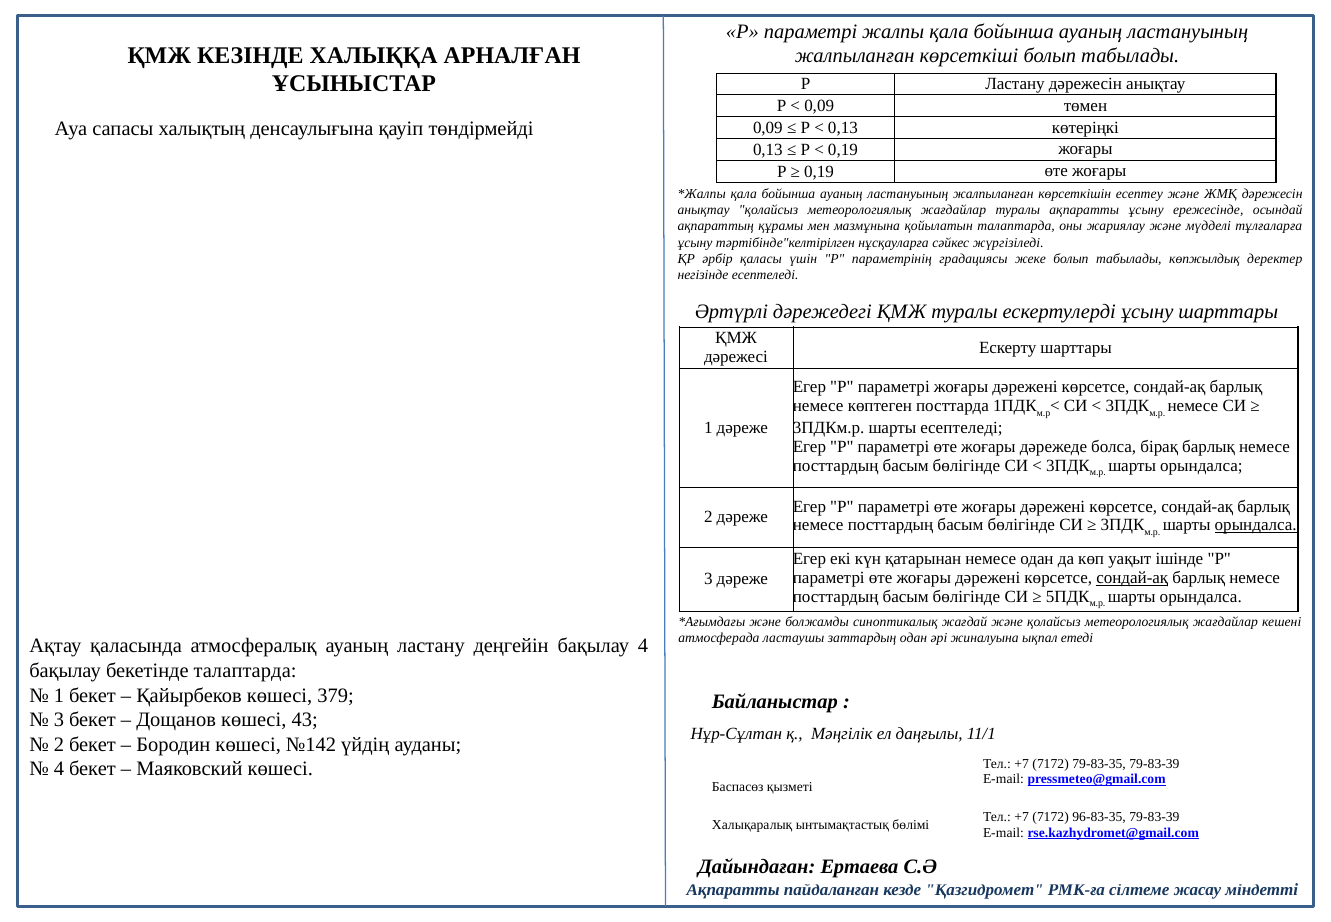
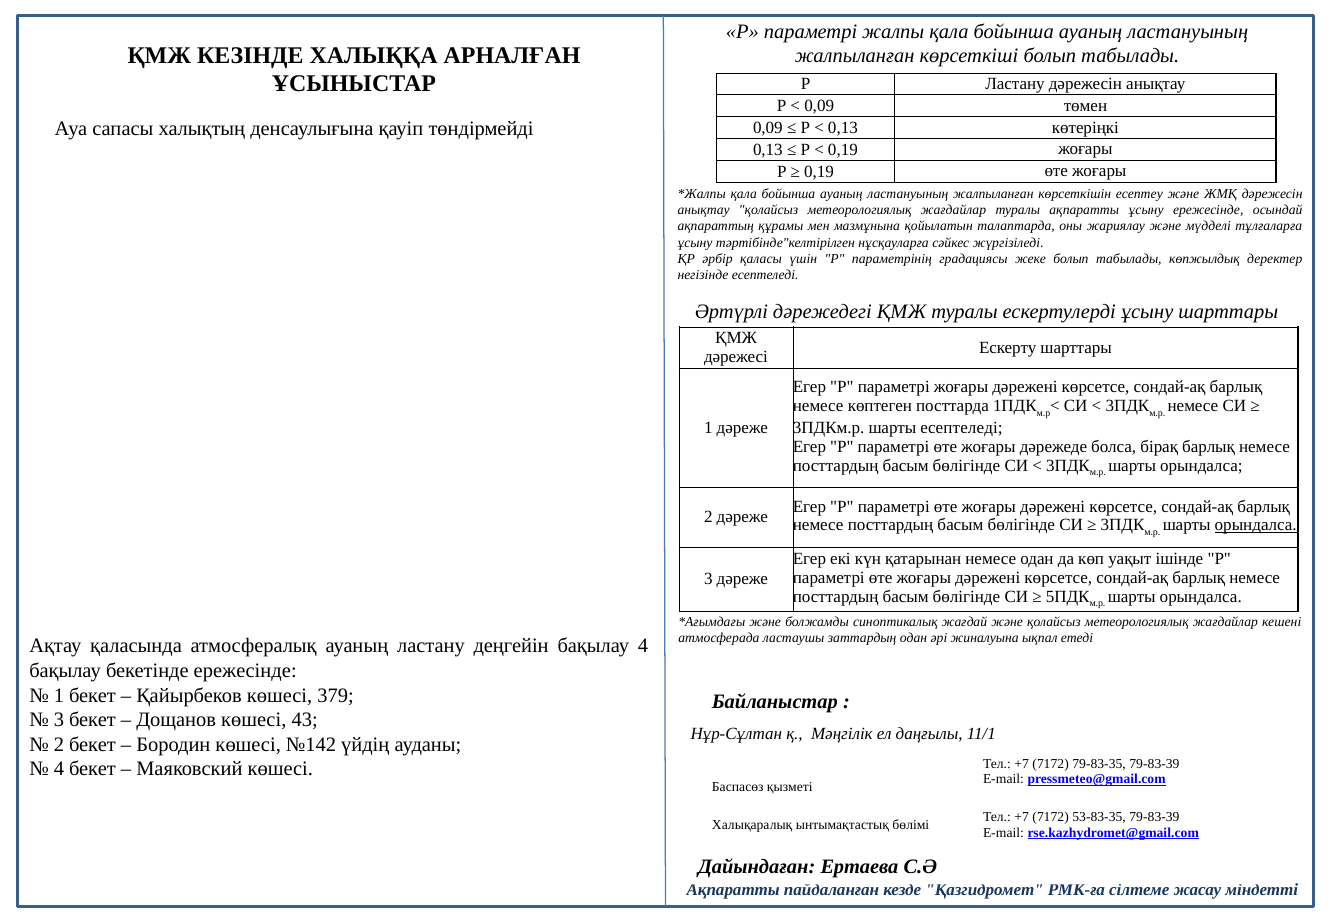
сондай-ақ underline: present -> none (1132, 578)
бекетінде талаптарда: талаптарда -> ережесінде (245, 670)
96-83-35: 96-83-35 -> 53-83-35 (1099, 817)
